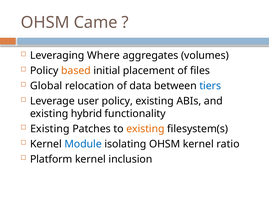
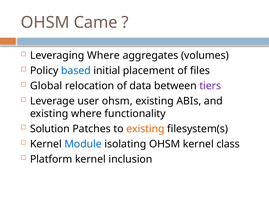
based colour: orange -> blue (76, 71)
tiers colour: blue -> purple (210, 86)
user policy: policy -> ohsm (117, 101)
existing hybrid: hybrid -> where (86, 113)
Existing: Existing -> Solution (50, 129)
ratio: ratio -> class (228, 144)
